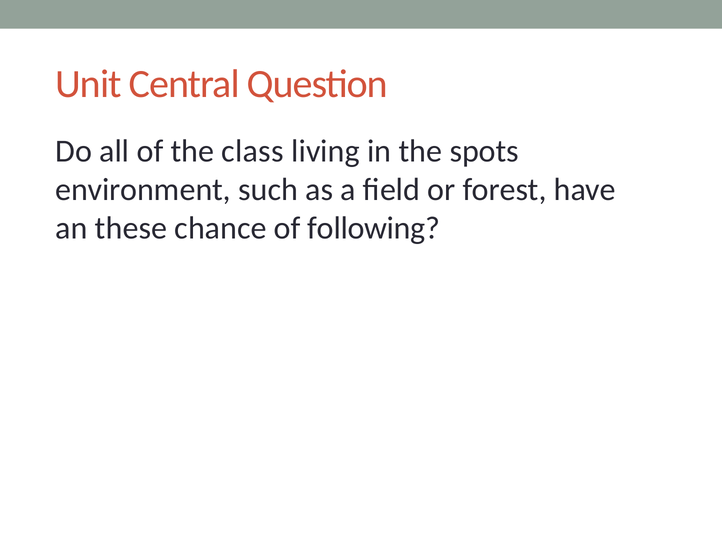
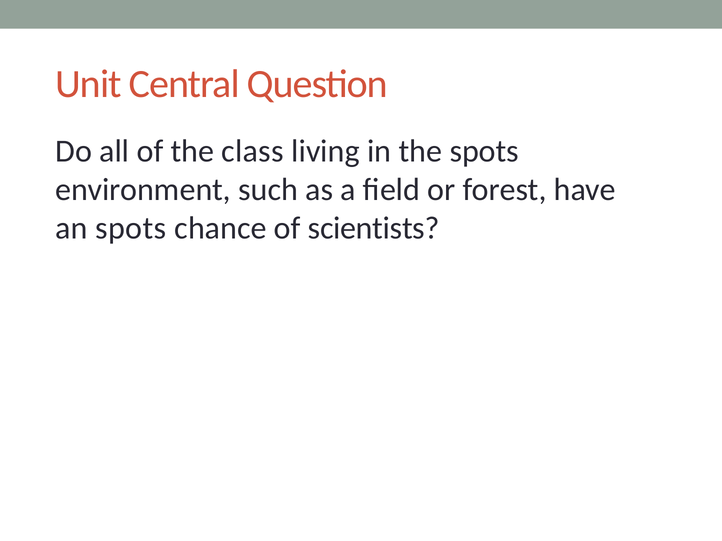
an these: these -> spots (131, 228)
following: following -> scientists (374, 228)
